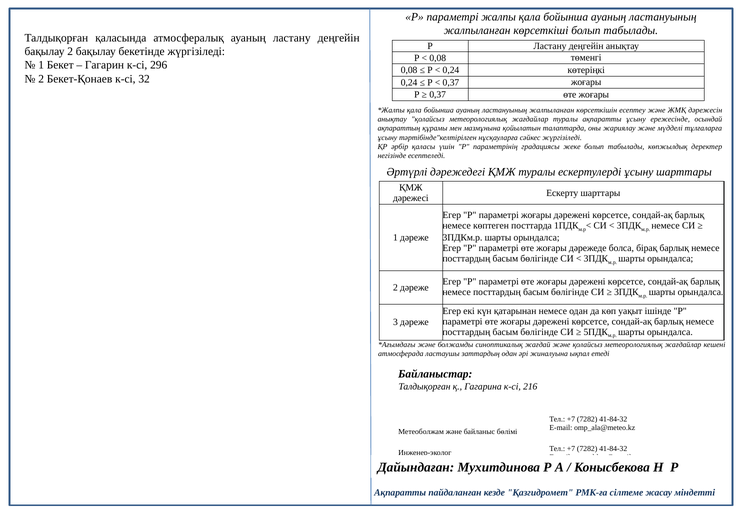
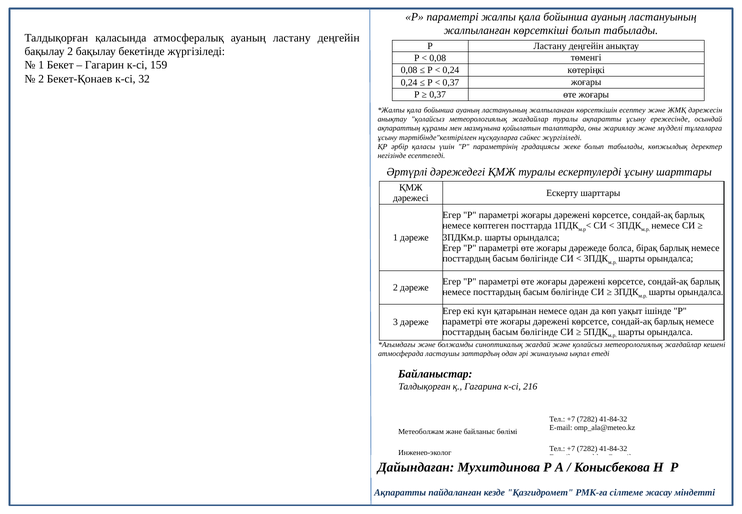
296: 296 -> 159 (159, 65)
